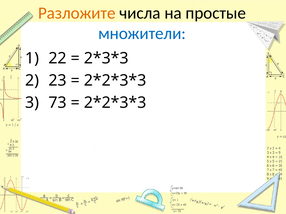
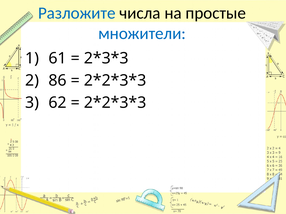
Разложите colour: orange -> blue (77, 13)
22: 22 -> 61 (58, 58)
23: 23 -> 86 (58, 81)
73: 73 -> 62 (58, 103)
